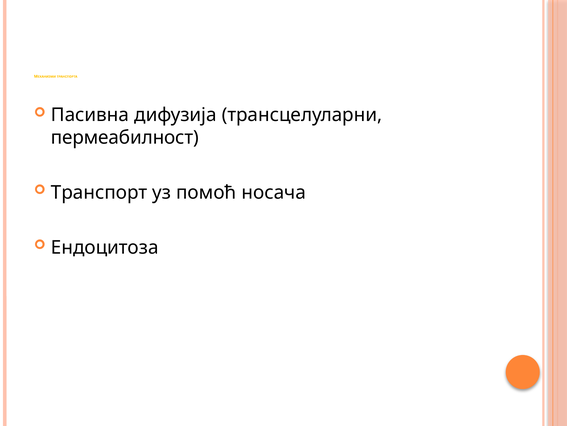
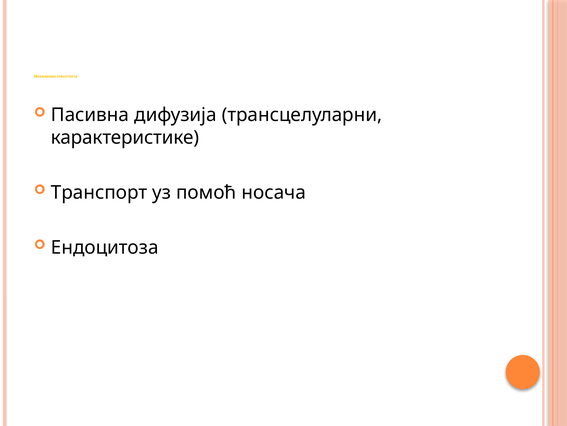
пермеабилност: пермеабилност -> карактеристике (125, 137)
